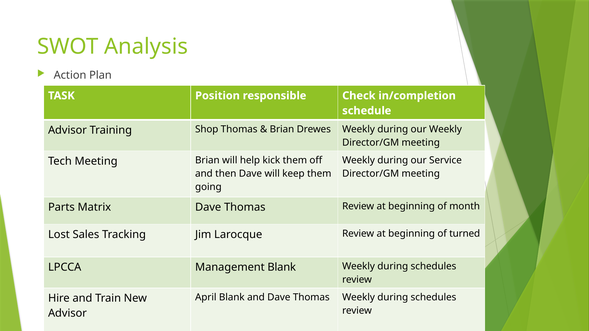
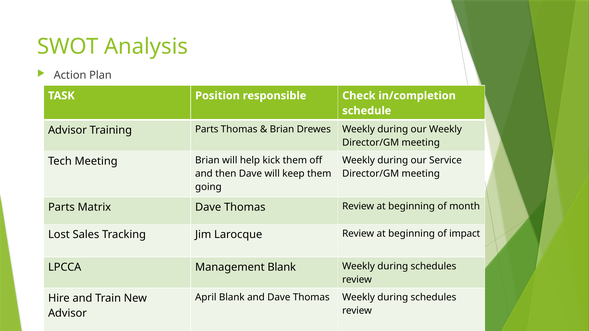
Training Shop: Shop -> Parts (207, 129)
turned: turned -> impact (465, 234)
